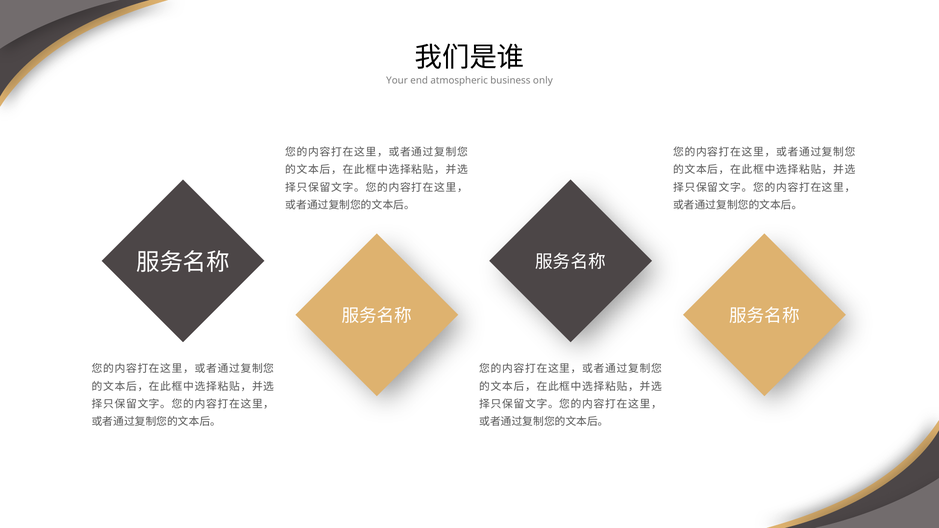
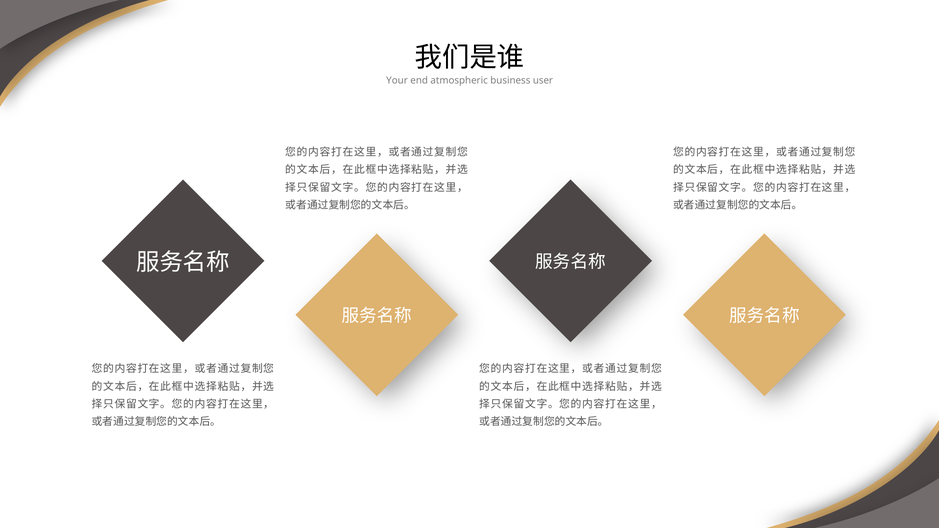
only: only -> user (543, 81)
